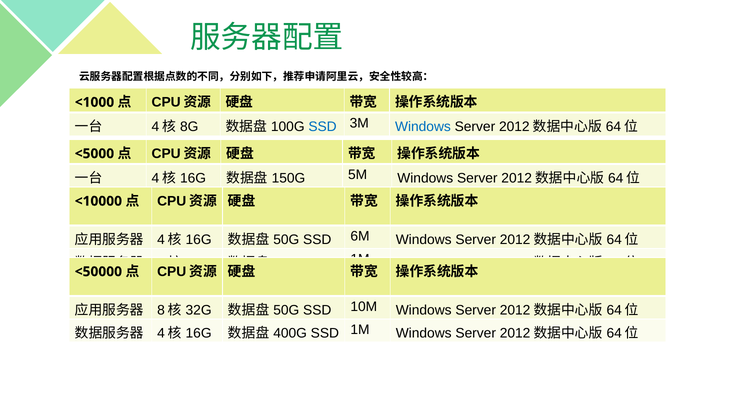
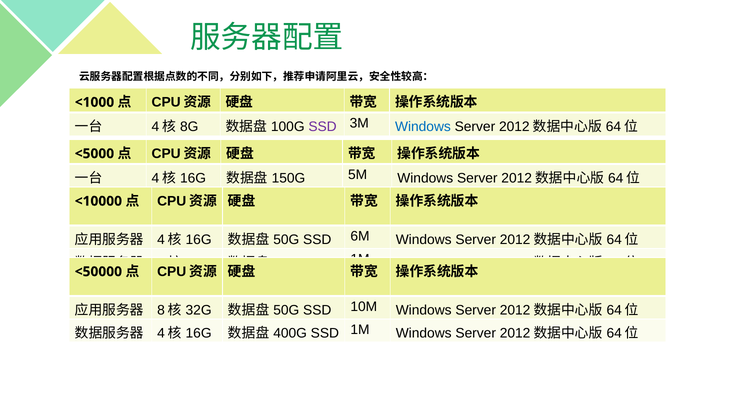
SSD colour: blue -> purple (323, 127)
